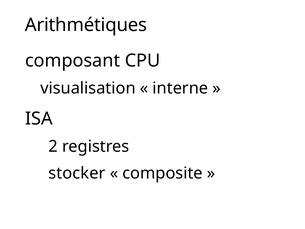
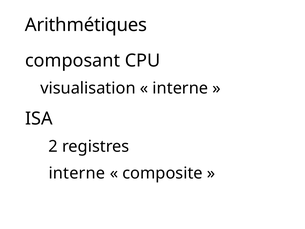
stocker: stocker -> interne (77, 173)
